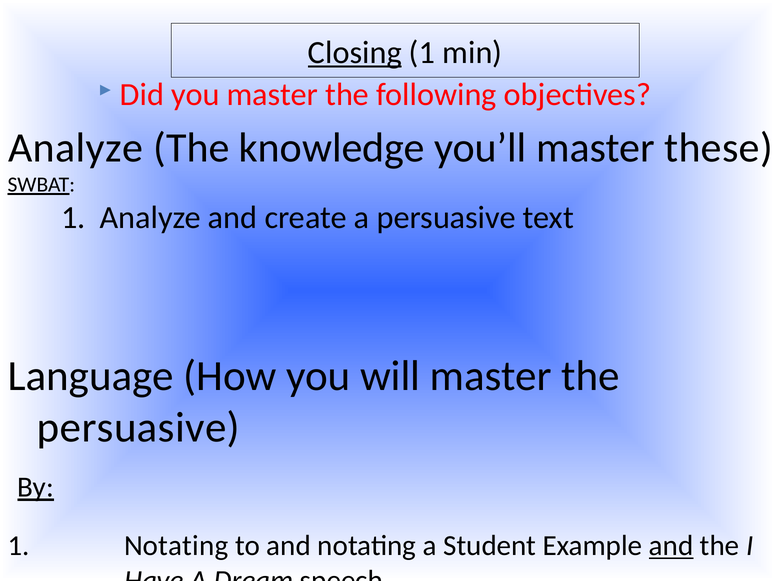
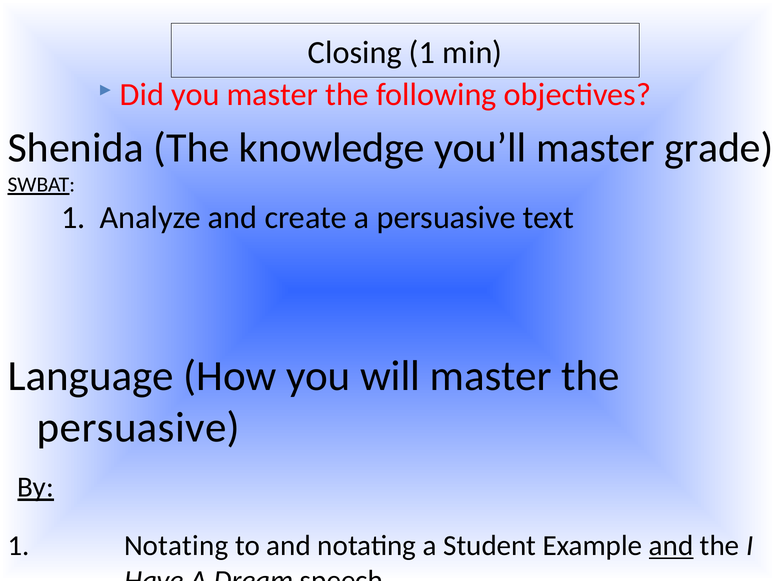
Closing underline: present -> none (355, 53)
Analyze: Analyze -> Shenida (76, 148)
these: these -> grade (719, 148)
